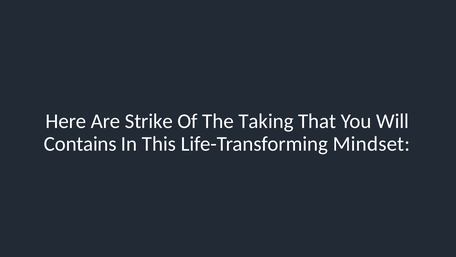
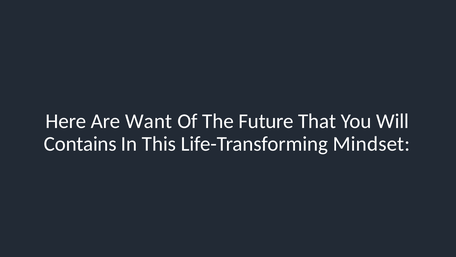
Strike: Strike -> Want (149, 121)
Taking: Taking -> Future (266, 121)
